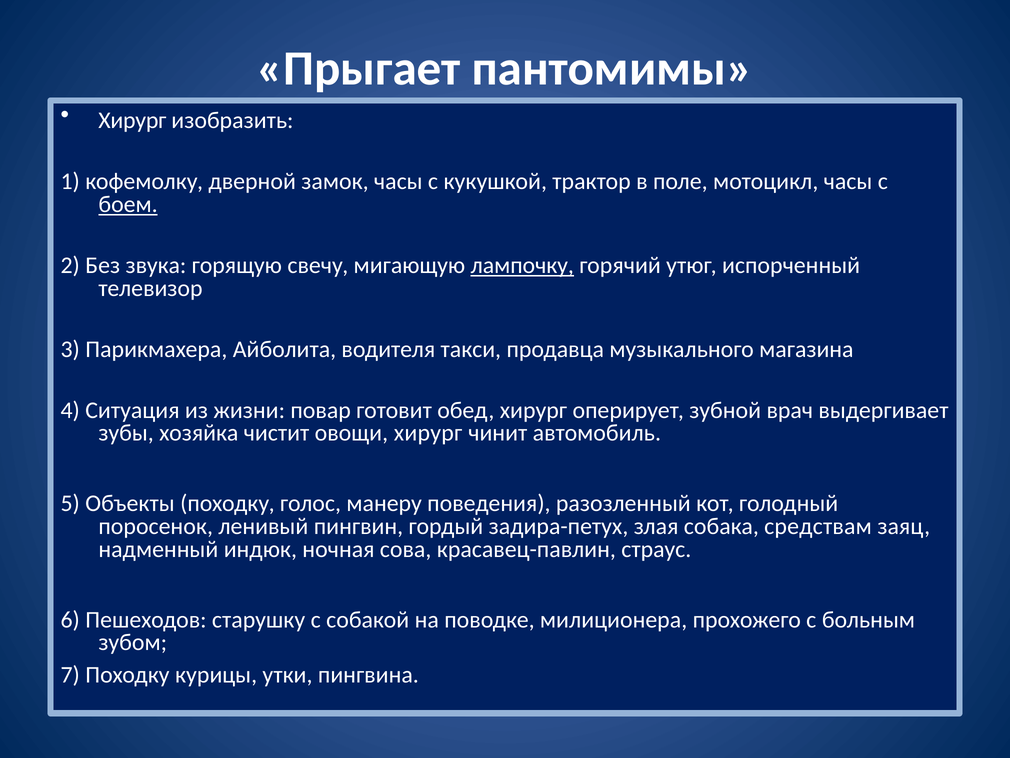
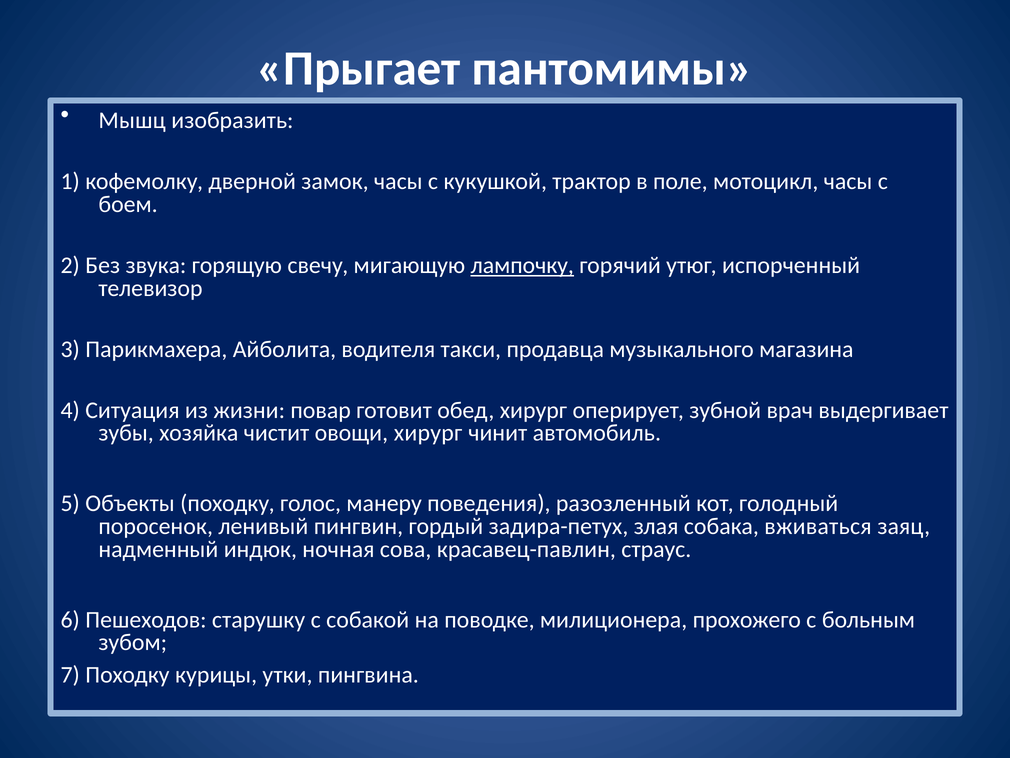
Хирург: Хирург -> Мышц (132, 120)
боем underline: present -> none (128, 204)
средствам: средствам -> вживаться (818, 526)
